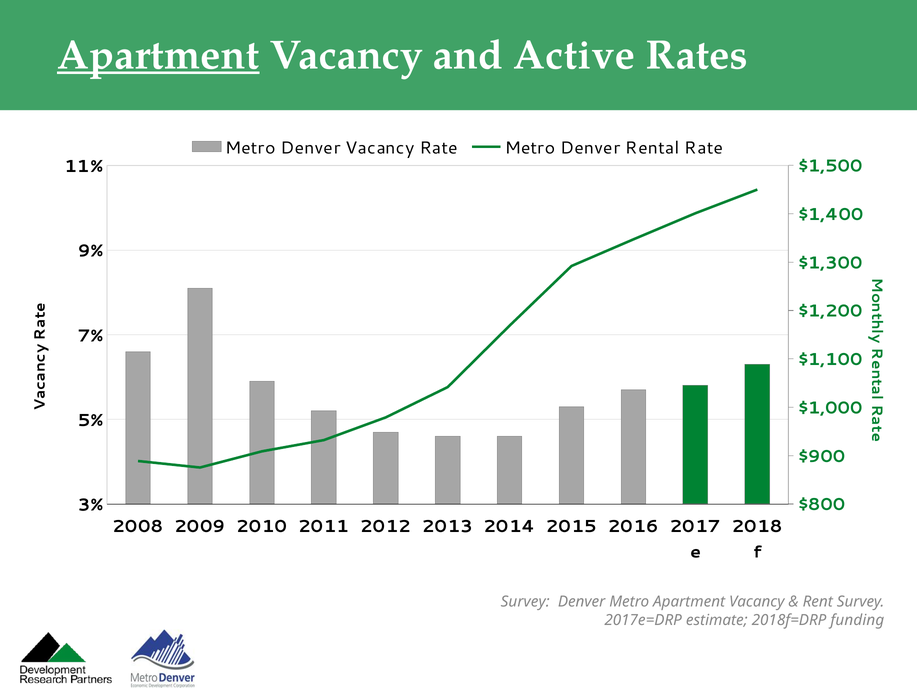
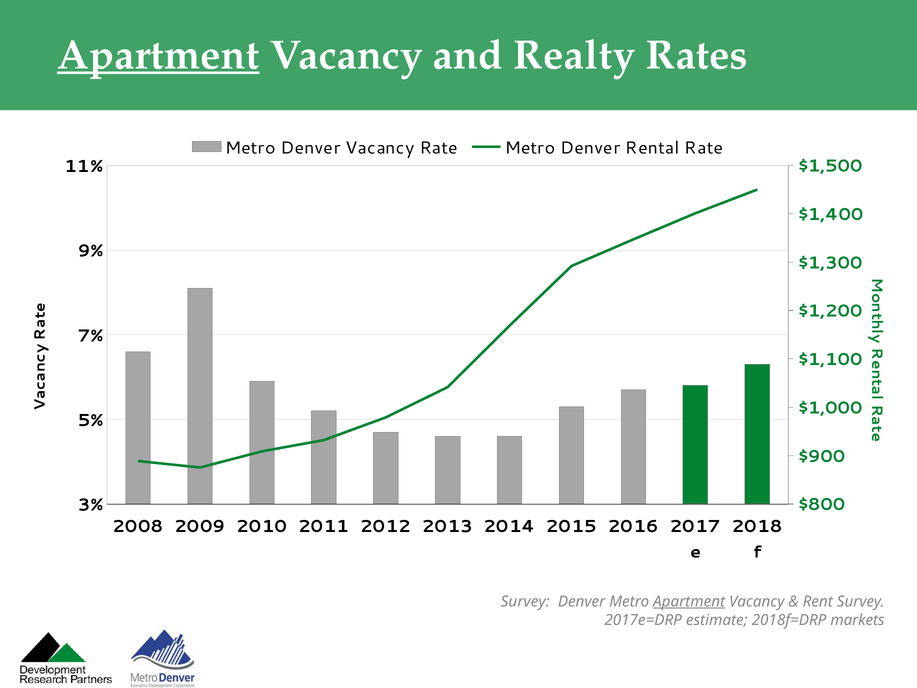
Active: Active -> Realty (574, 55)
Apartment underline: none -> present (689, 601)
funding: funding -> markets (858, 620)
